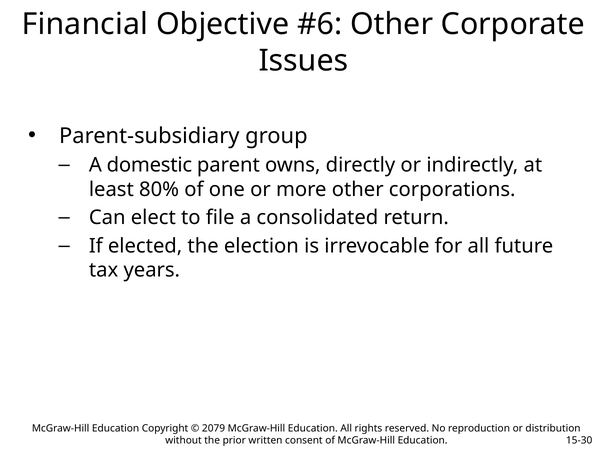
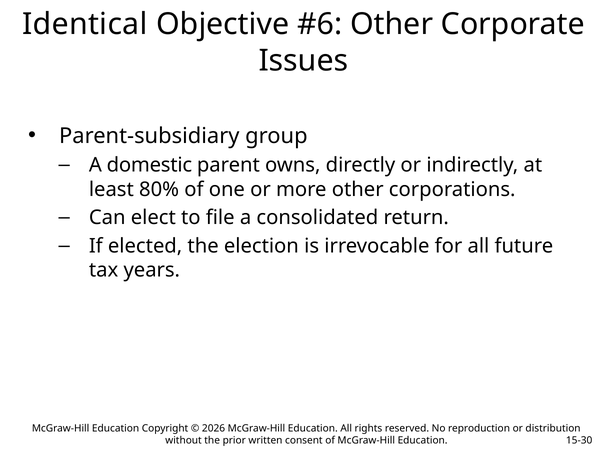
Financial: Financial -> Identical (85, 24)
2079: 2079 -> 2026 (214, 429)
